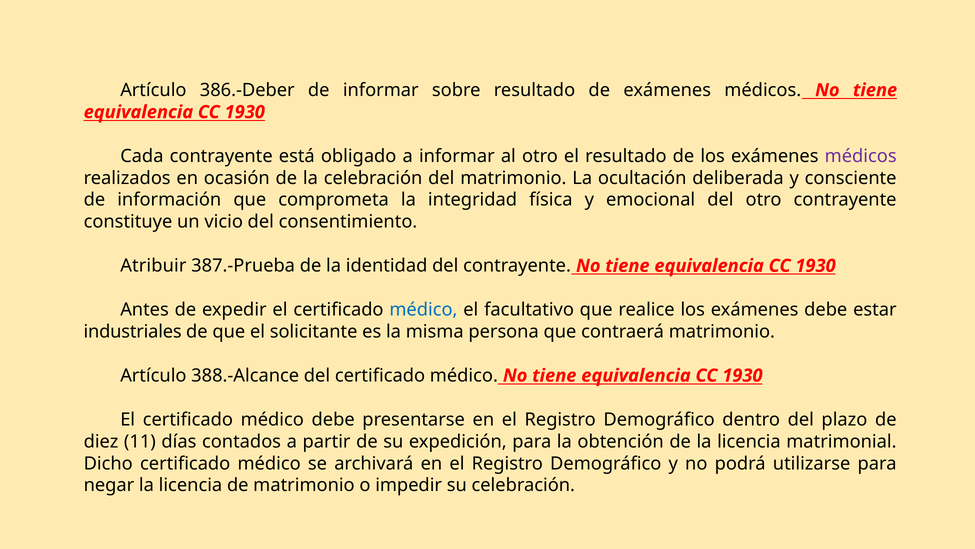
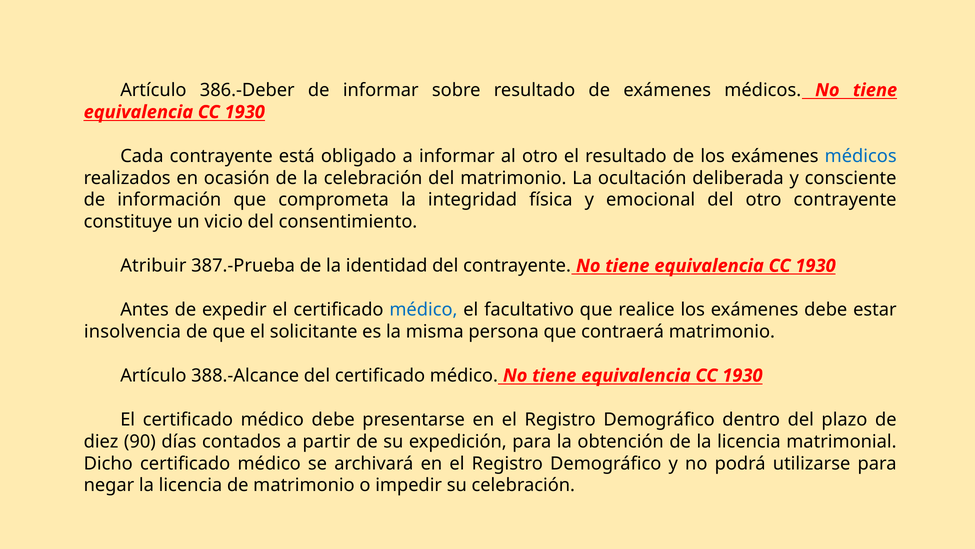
médicos colour: purple -> blue (861, 156)
industriales: industriales -> insolvencia (132, 331)
11: 11 -> 90 (140, 441)
